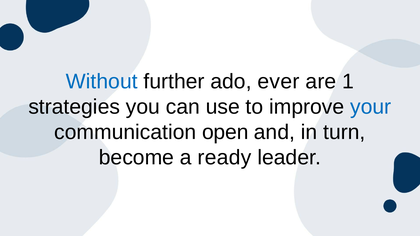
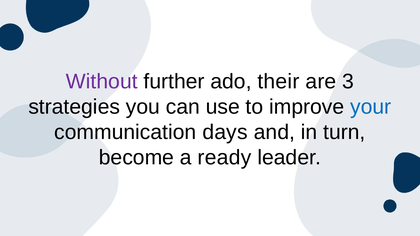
Without colour: blue -> purple (102, 81)
ever: ever -> their (278, 81)
1: 1 -> 3 (348, 81)
open: open -> days (225, 132)
